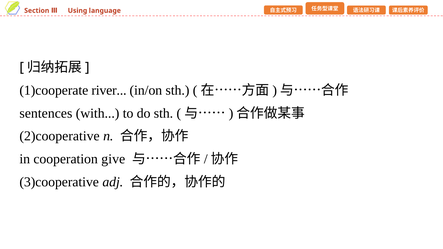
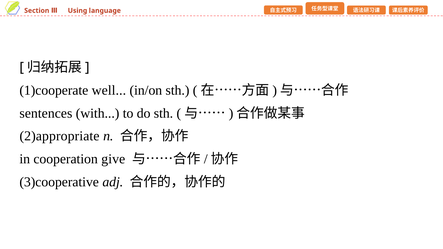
river: river -> well (109, 90)
2)cooperative: 2)cooperative -> 2)appropriate (59, 136)
